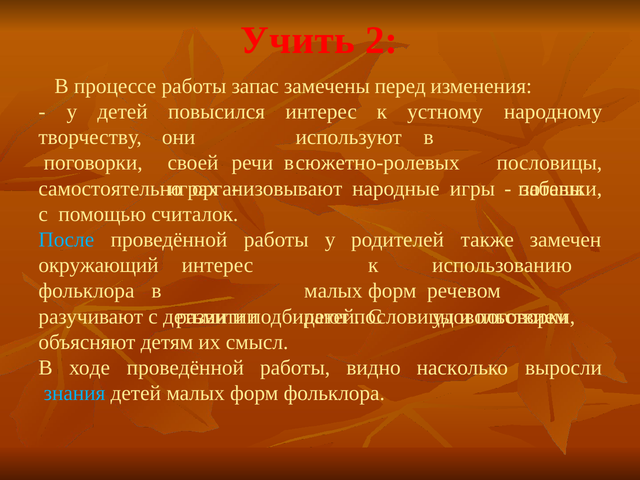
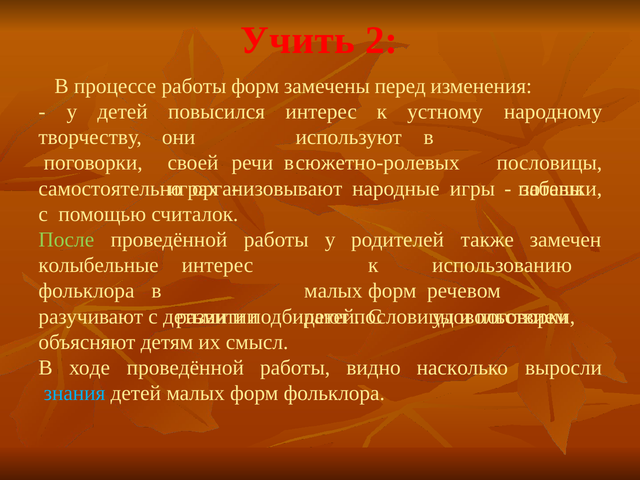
работы запас: запас -> форм (255, 86)
После colour: light blue -> light green (66, 240)
окружающий: окружающий -> колыбельные (99, 265)
